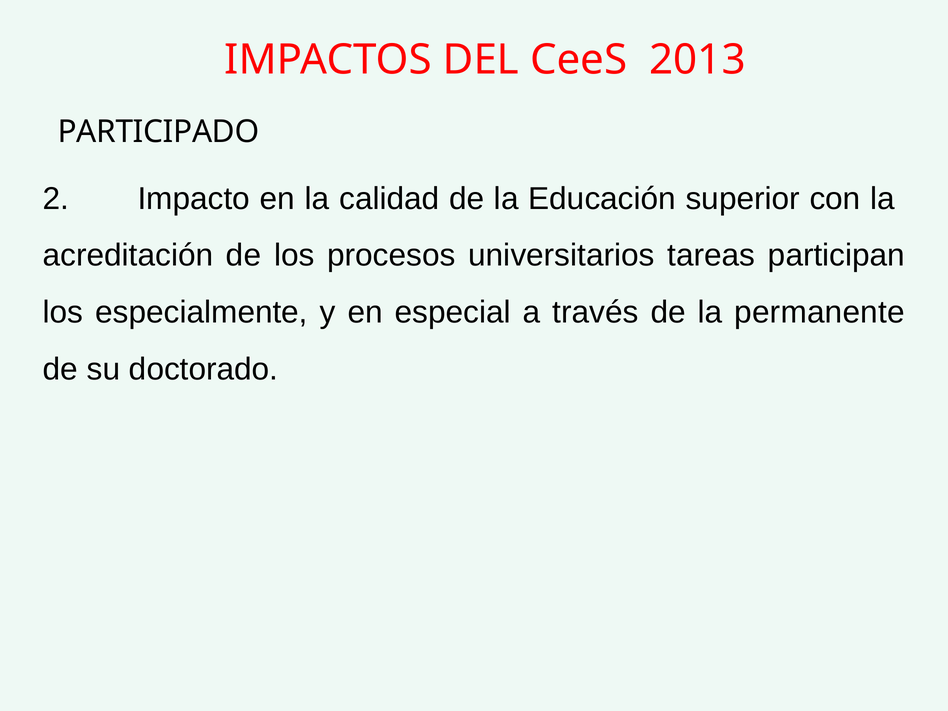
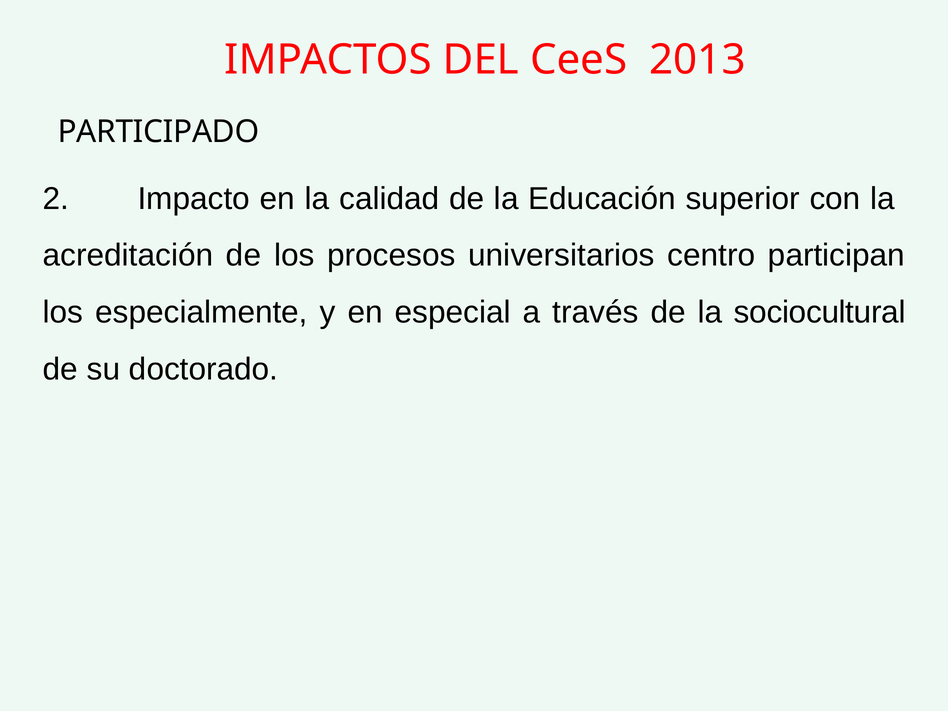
tareas: tareas -> centro (711, 256)
permanente: permanente -> sociocultural (820, 312)
